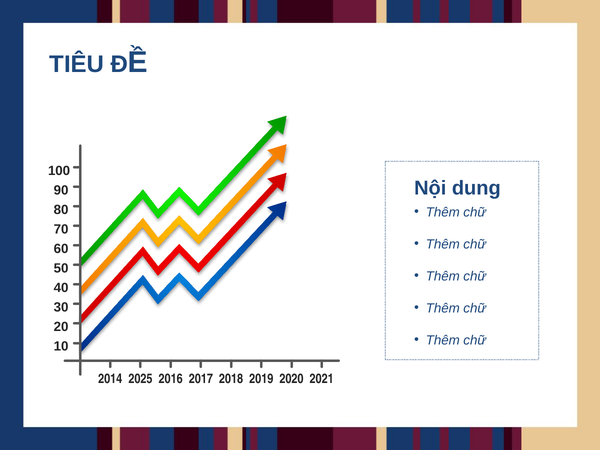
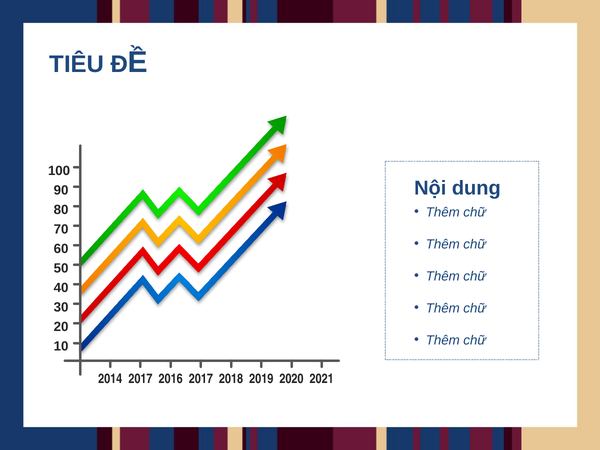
2014 2025: 2025 -> 2017 (140, 379)
